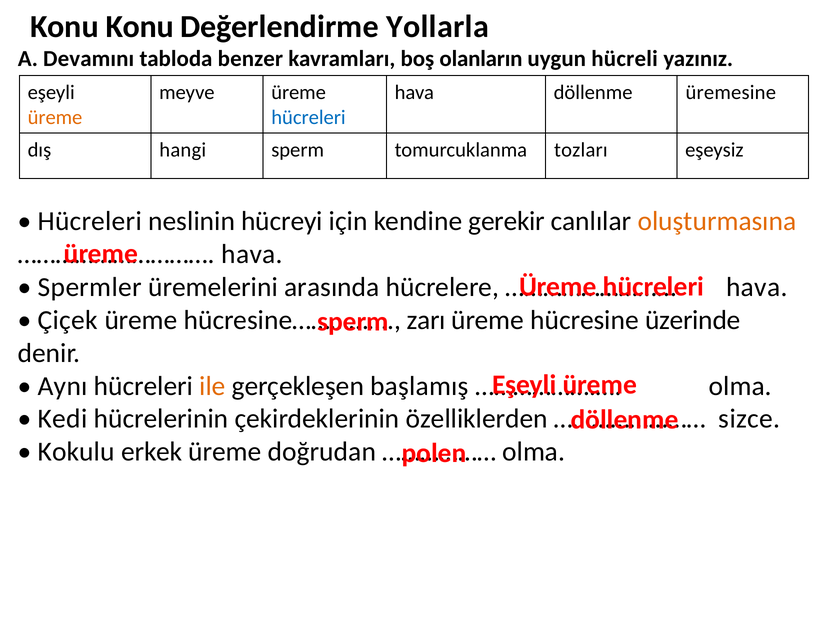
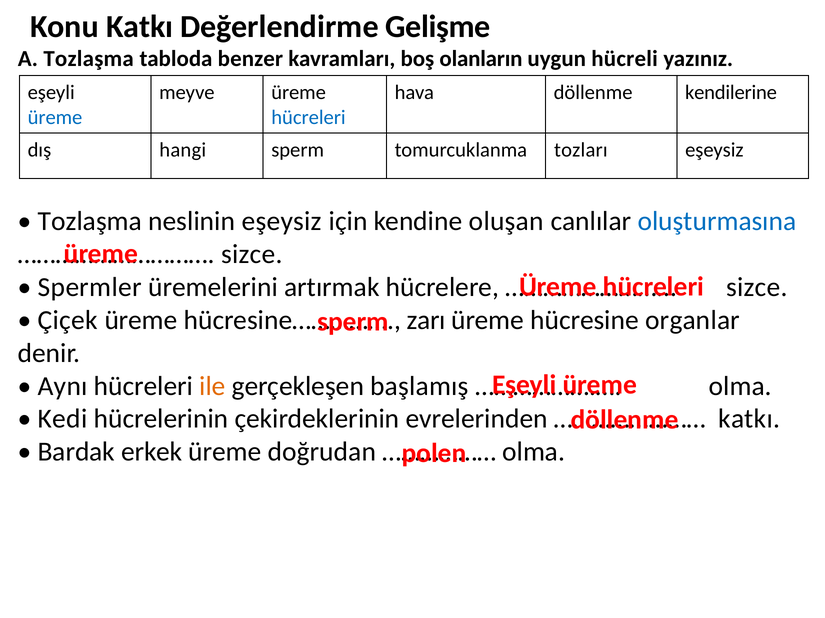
Konu Konu: Konu -> Katkı (140, 27)
Yollarla: Yollarla -> Gelişme (438, 27)
A Devamını: Devamını -> Tozlaşma (89, 59)
üremesine: üremesine -> kendilerine (731, 92)
üreme colour: orange -> blue (55, 118)
Hücreleri: Hücreleri -> Tozlaşma (90, 221)
neslinin hücreyi: hücreyi -> eşeysiz (282, 221)
gerekir: gerekir -> oluşan (506, 221)
oluşturmasına colour: orange -> blue (717, 221)
hava: hava -> sizce (252, 254)
arasında: arasında -> artırmak (332, 287)
hava: hava -> sizce (757, 287)
üzerinde: üzerinde -> organlar (693, 320)
özelliklerden: özelliklerden -> evrelerinden (477, 419)
sizce: sizce -> katkı (749, 419)
Kokulu: Kokulu -> Bardak (76, 452)
